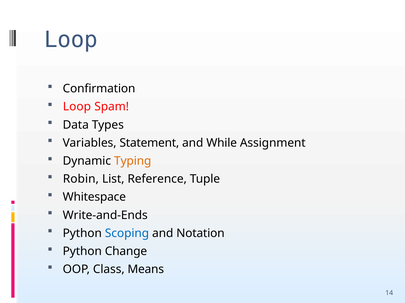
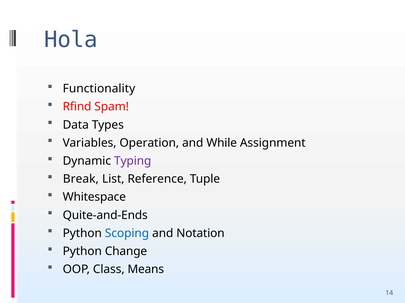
Loop: Loop -> Hola (71, 40)
Confirmation: Confirmation -> Functionality (99, 89)
Loop: Loop -> Rfind (77, 107)
Statement: Statement -> Operation (149, 143)
Typing colour: orange -> purple (133, 161)
Robin: Robin -> Break (81, 179)
Write-and-Ends: Write-and-Ends -> Quite-and-Ends (105, 216)
